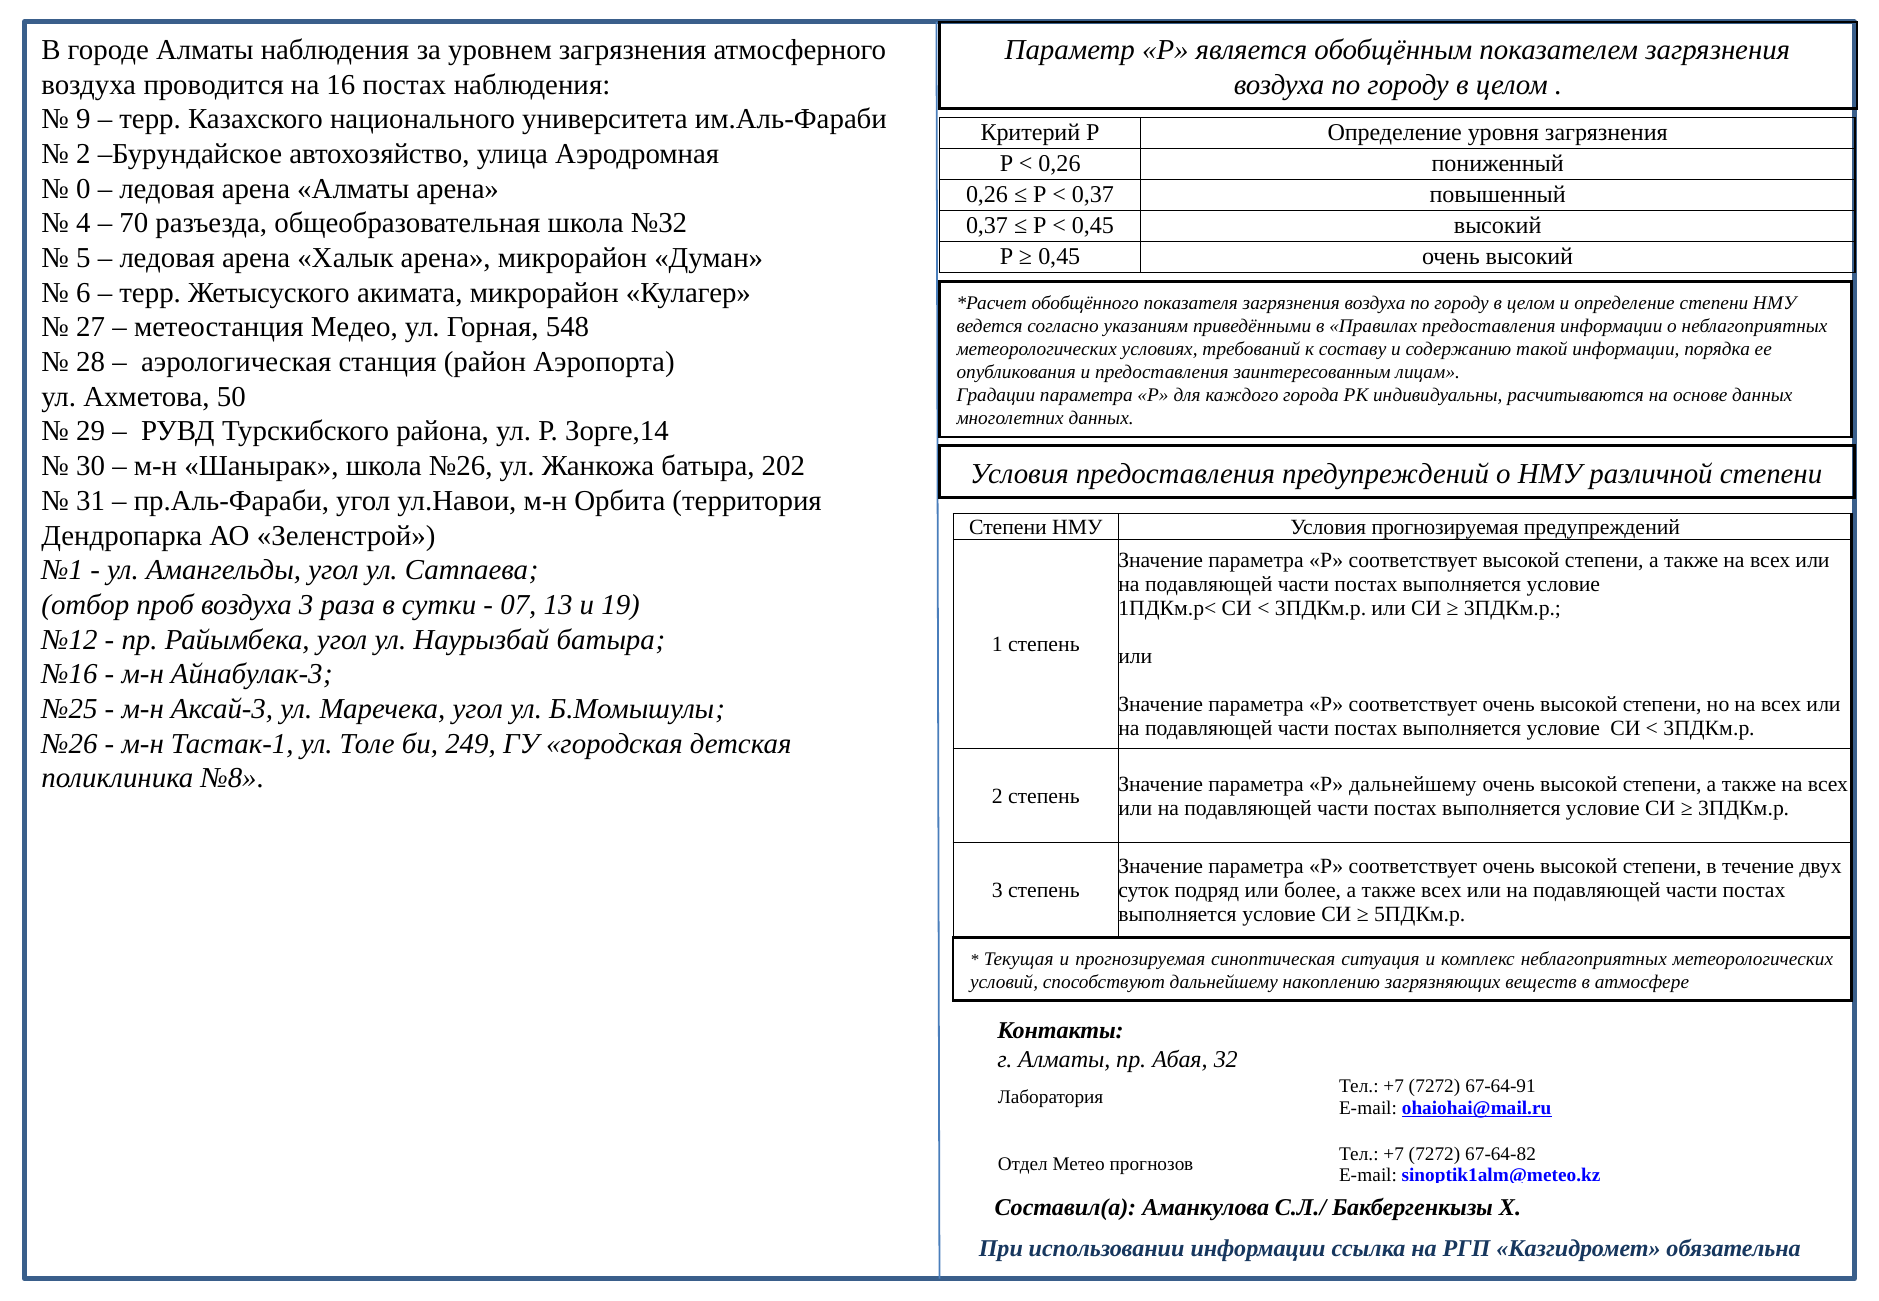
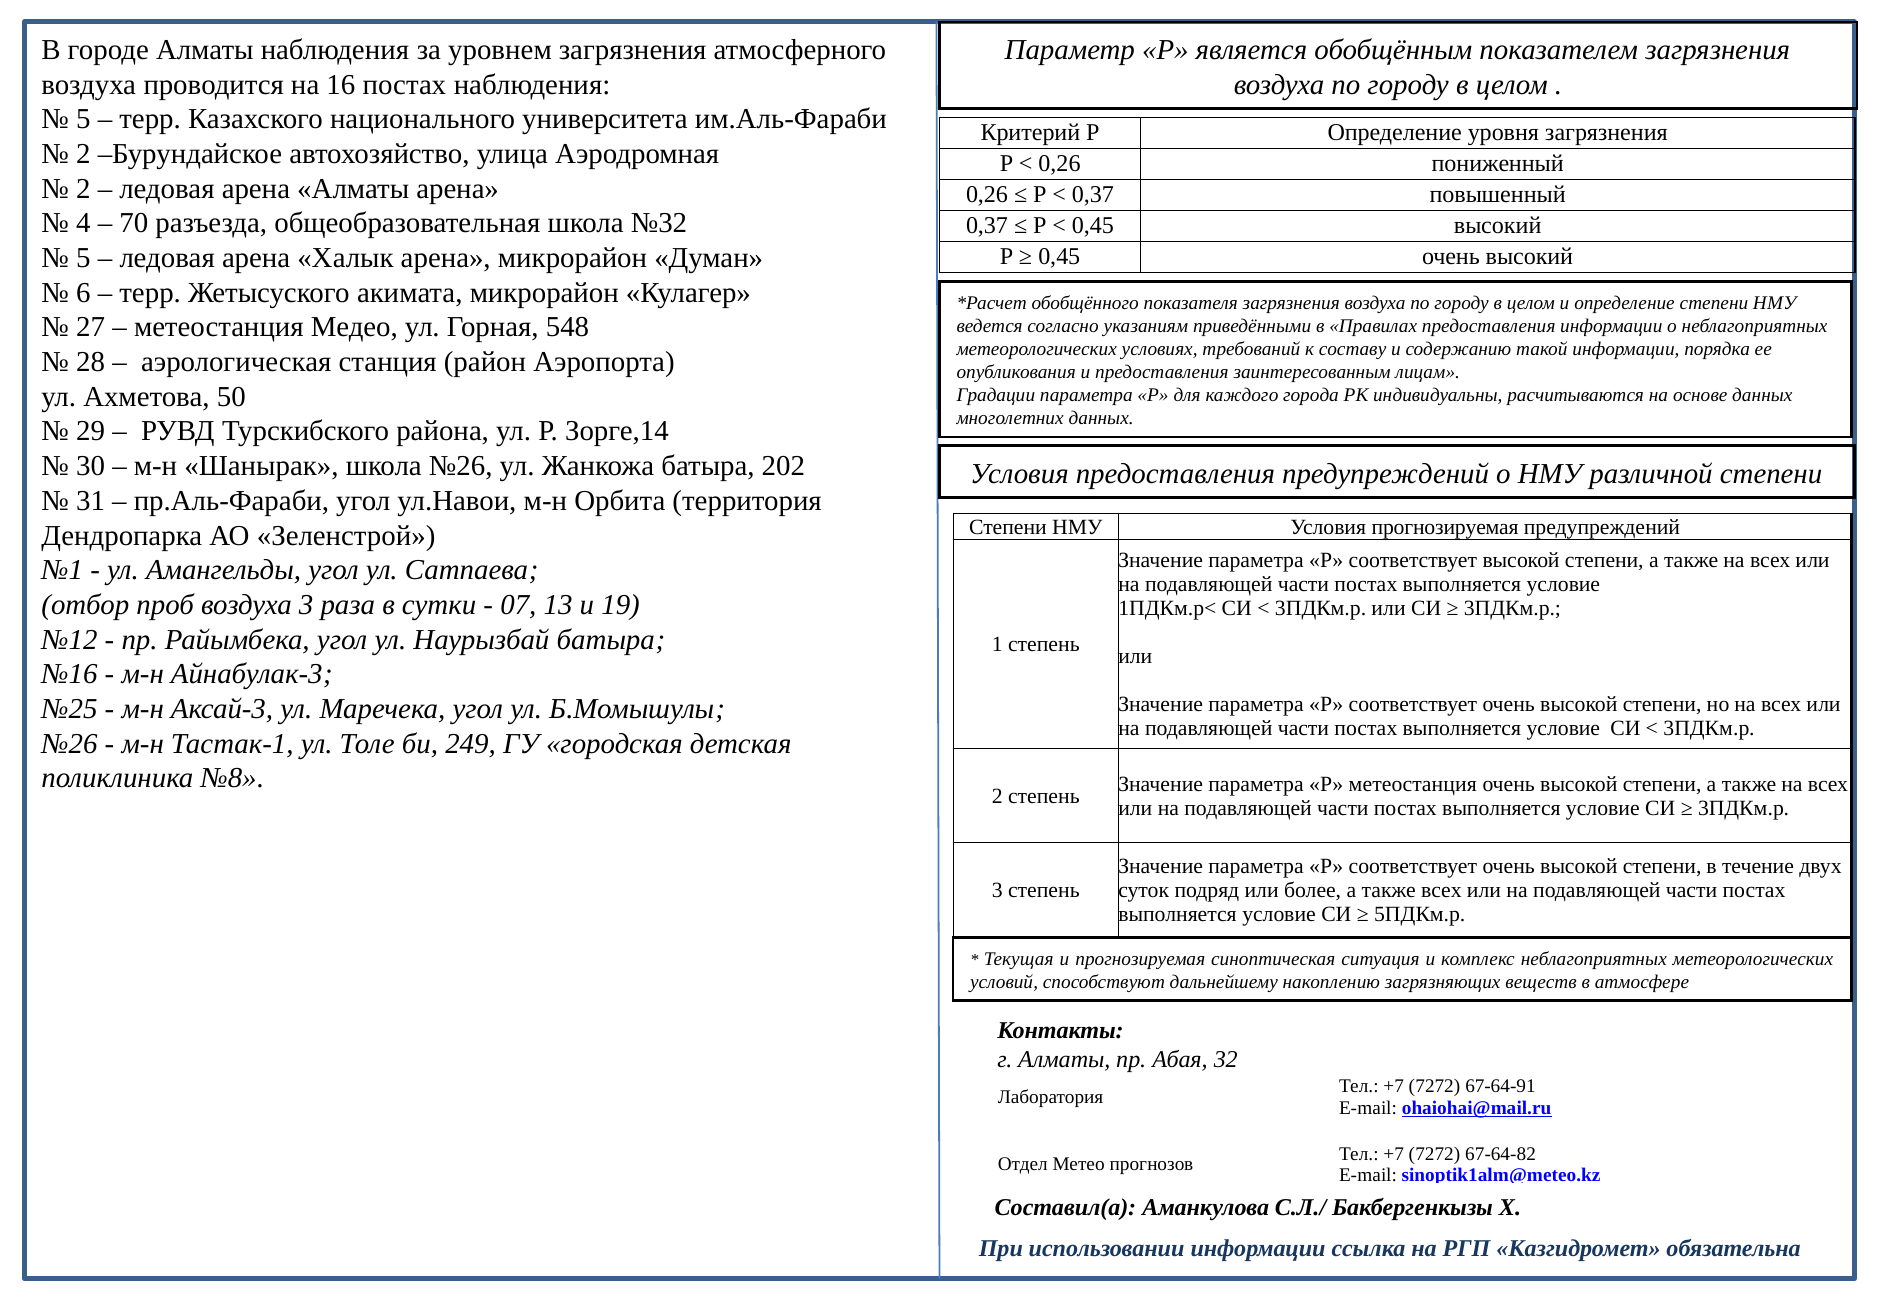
9: 9 -> 5 (83, 119)
0: 0 -> 2 (83, 189)
Р дальнейшему: дальнейшему -> метеостанция (1413, 784)
